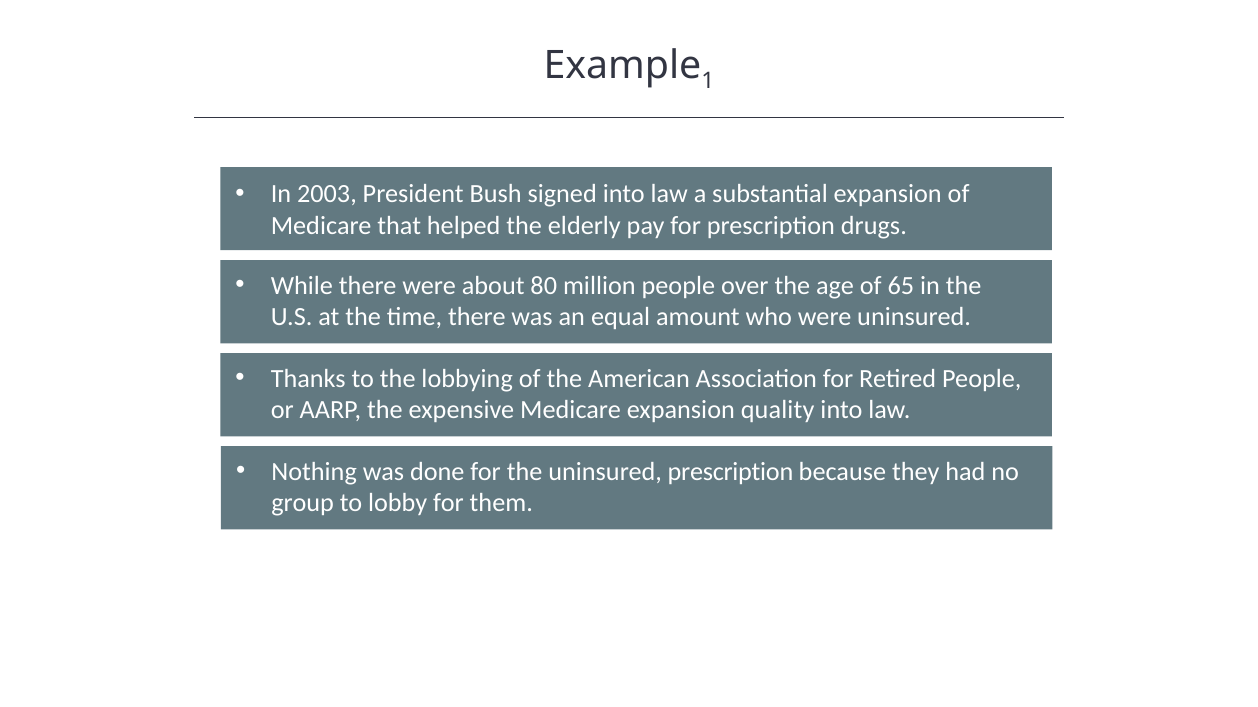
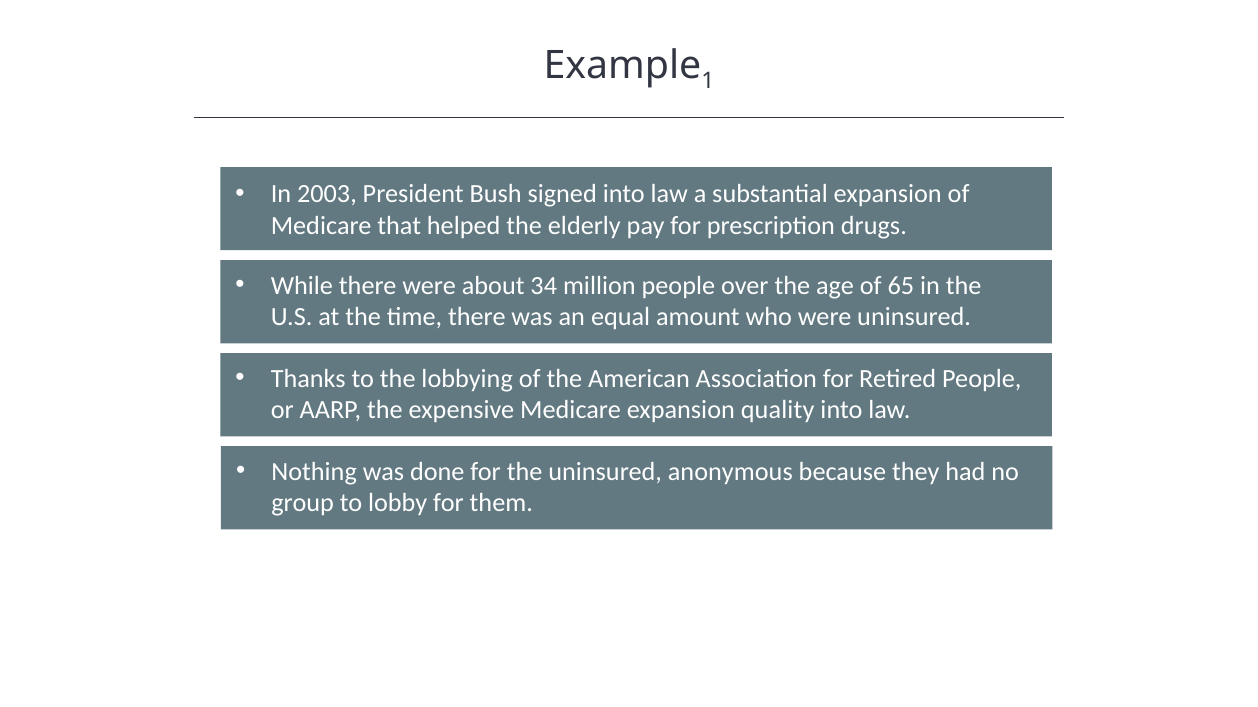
80: 80 -> 34 (544, 286)
uninsured prescription: prescription -> anonymous (730, 472)
